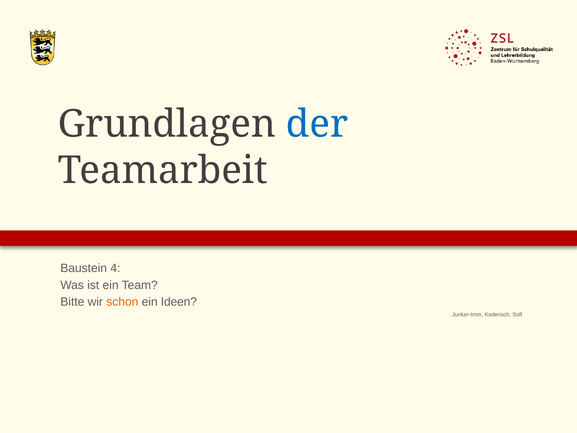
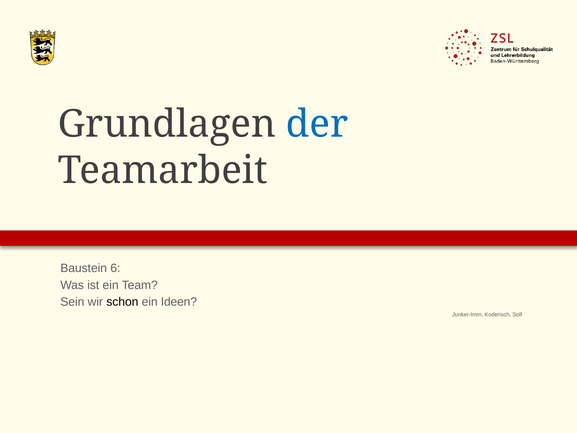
4: 4 -> 6 (115, 268)
Bitte: Bitte -> Sein (72, 302)
schon colour: orange -> black (122, 302)
